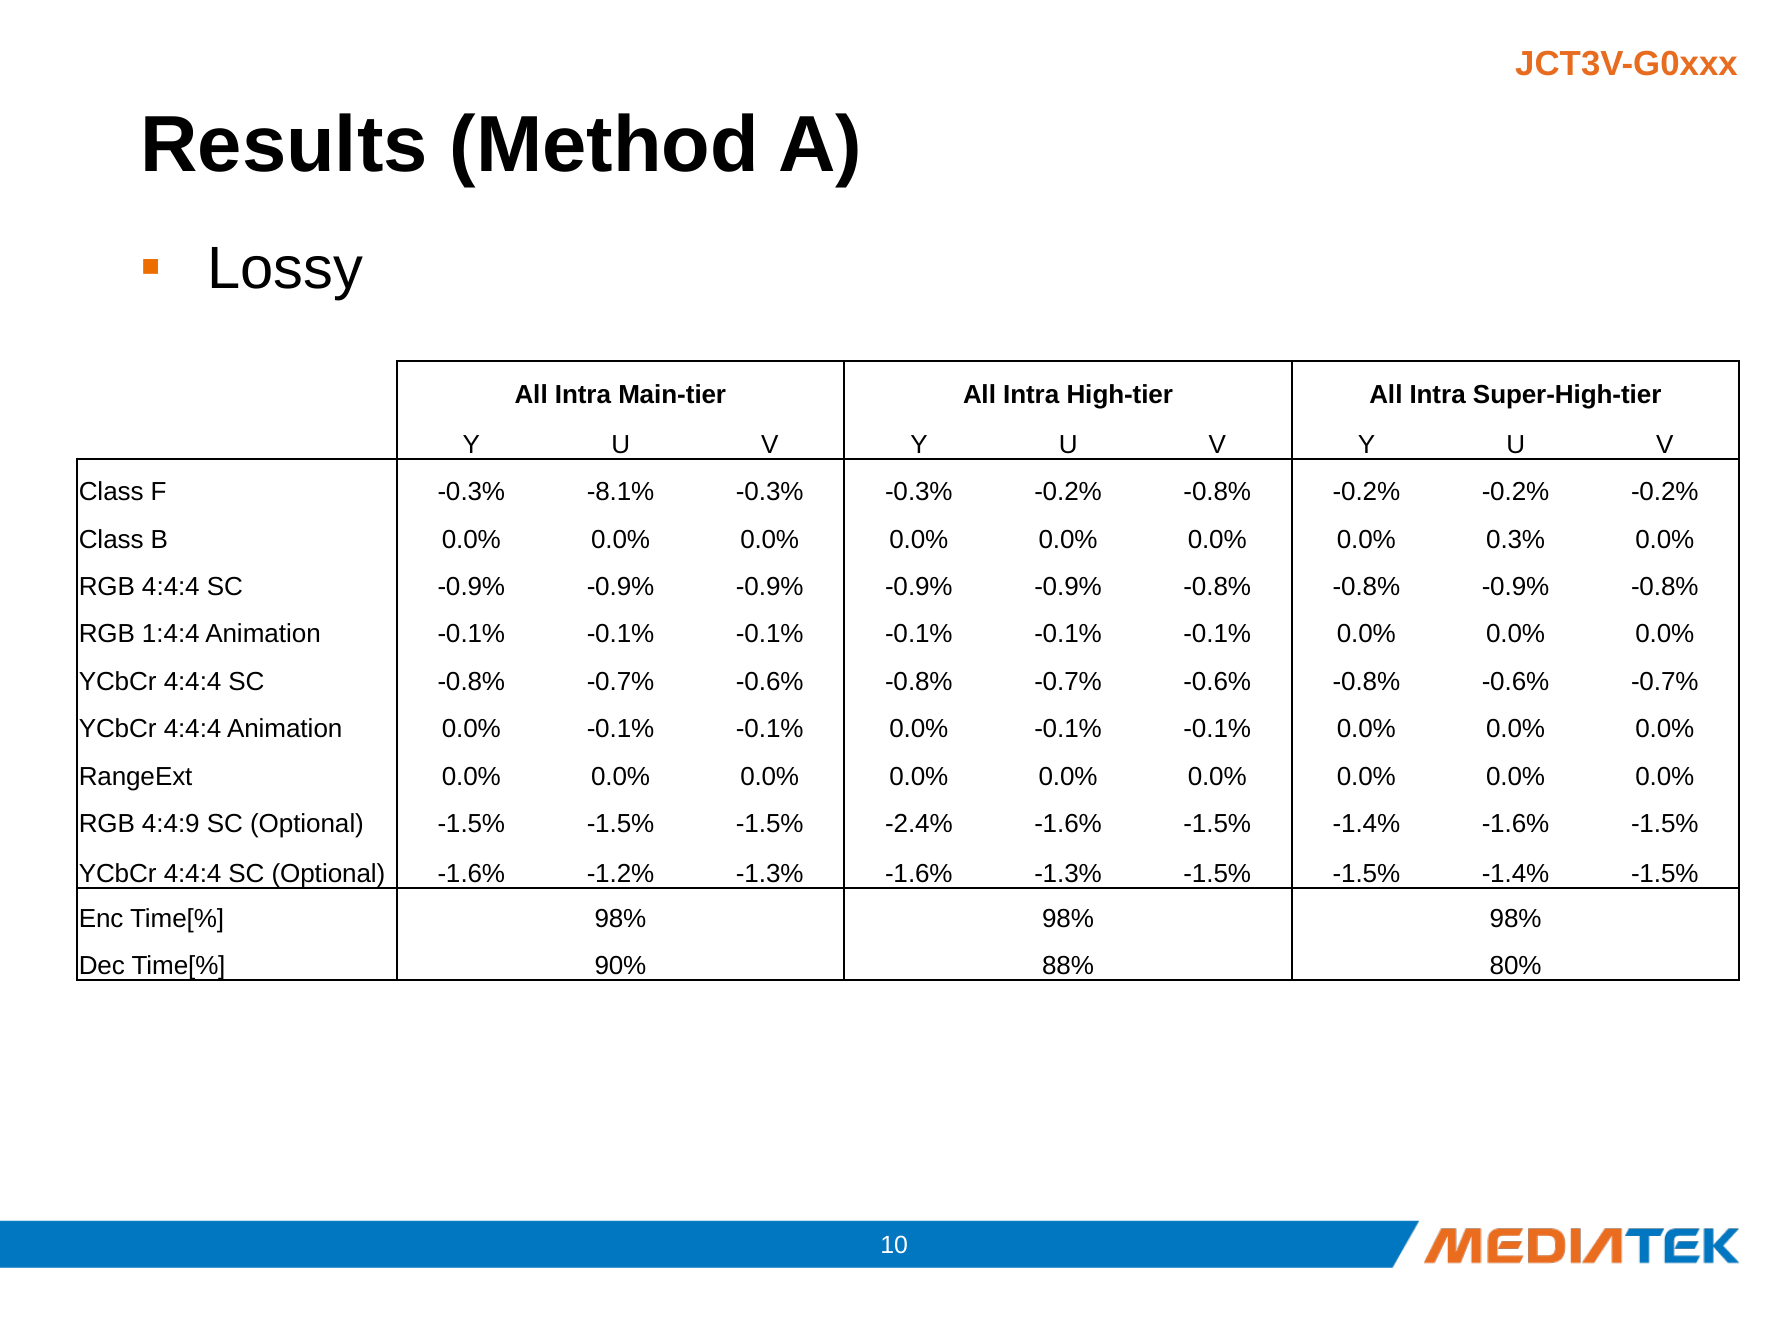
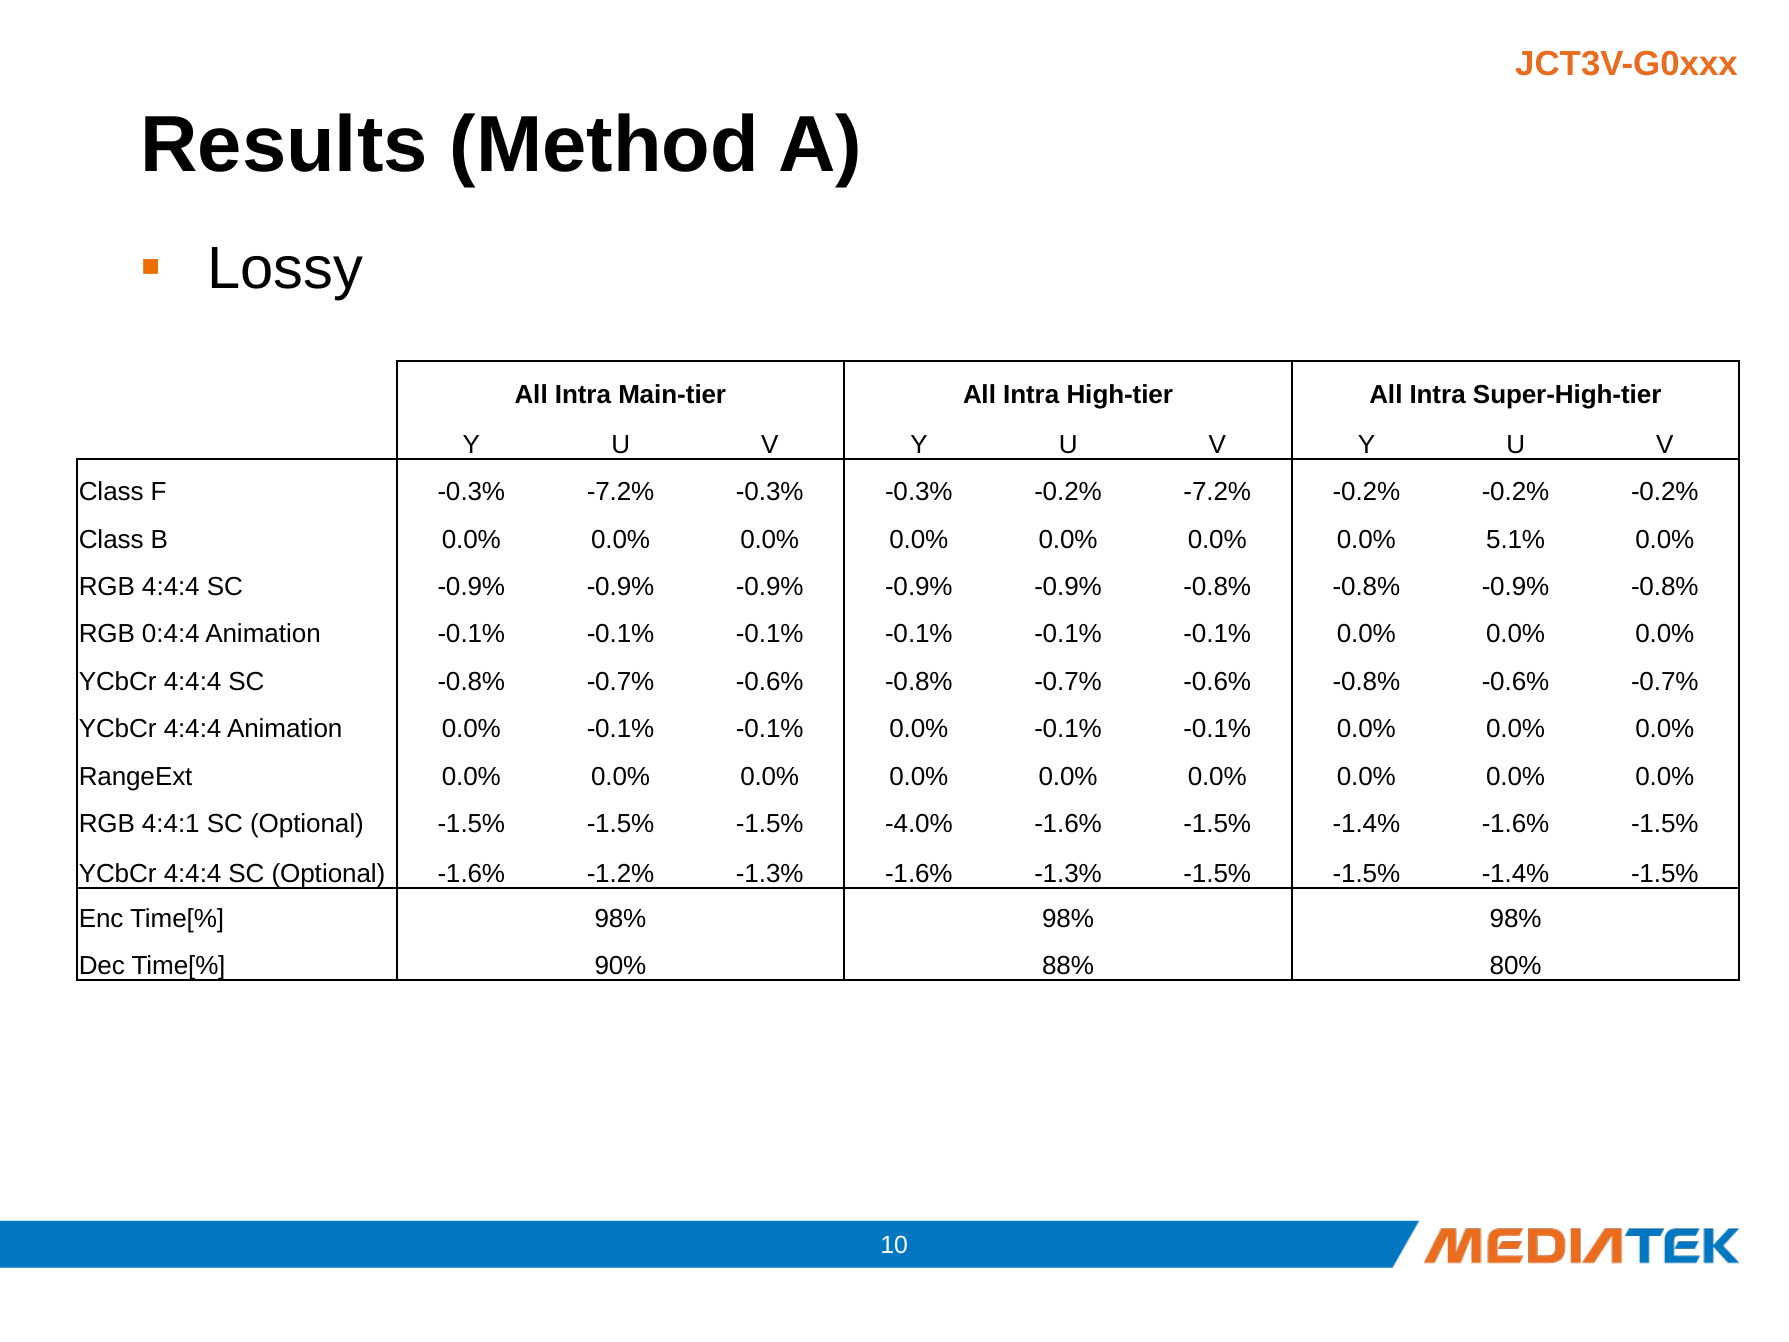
-0.3% -8.1%: -8.1% -> -7.2% (621, 492)
-0.2% -0.8%: -0.8% -> -7.2% (1217, 492)
0.3%: 0.3% -> 5.1% (1516, 539)
1:4:4: 1:4:4 -> 0:4:4 (171, 634)
4:4:9: 4:4:9 -> 4:4:1 (171, 824)
-2.4%: -2.4% -> -4.0% (919, 824)
